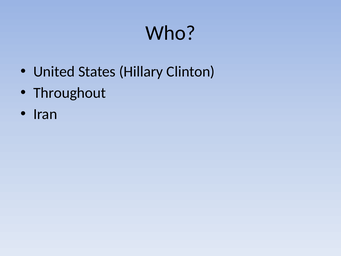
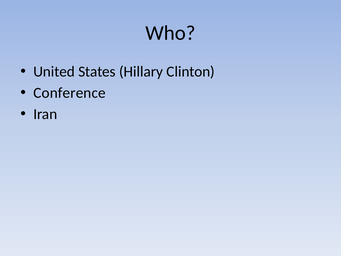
Throughout: Throughout -> Conference (70, 93)
